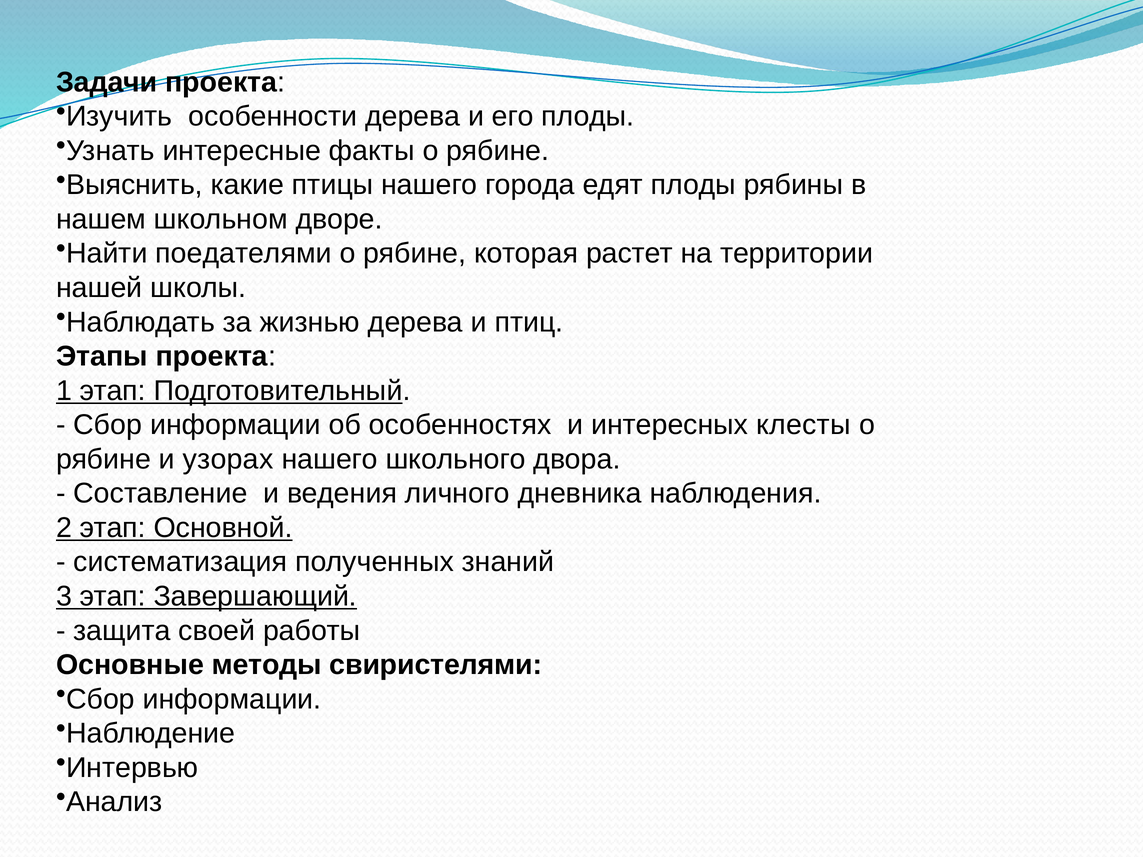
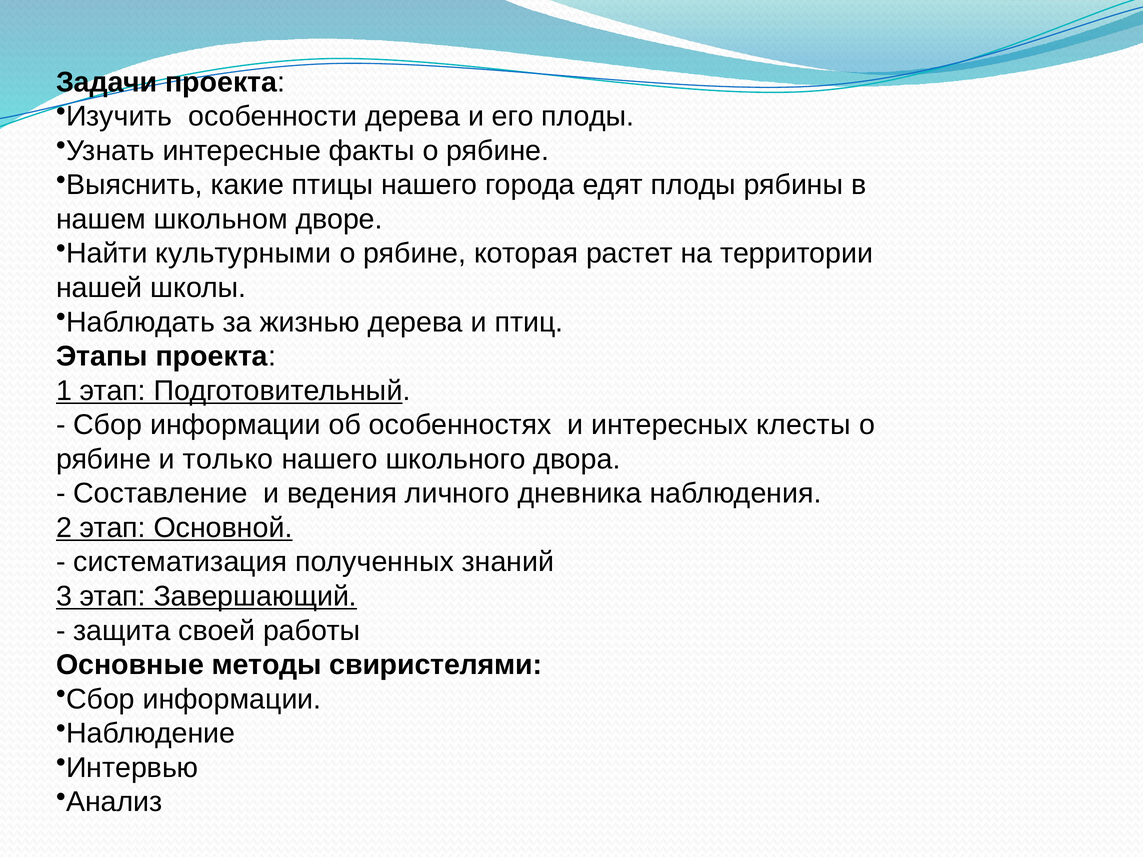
поедателями: поедателями -> культурными (243, 254)
узорах: узорах -> только (228, 459)
